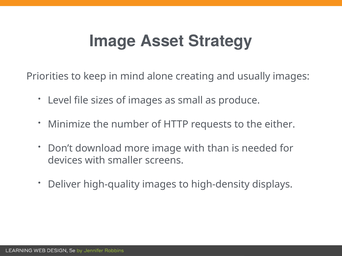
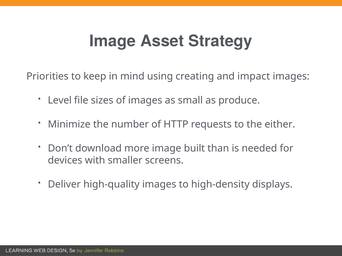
alone: alone -> using (160, 77)
usually: usually -> impact (254, 77)
image with: with -> built (194, 149)
